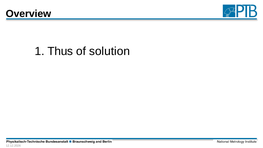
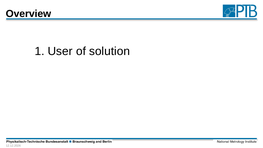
Thus: Thus -> User (60, 51)
